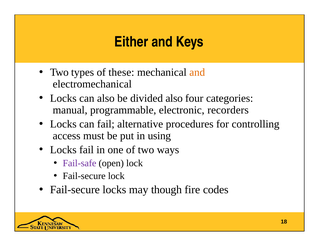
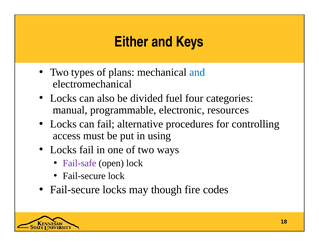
these: these -> plans (121, 72)
and colour: orange -> blue (197, 72)
divided also: also -> fuel (174, 98)
recorders: recorders -> resources (228, 110)
